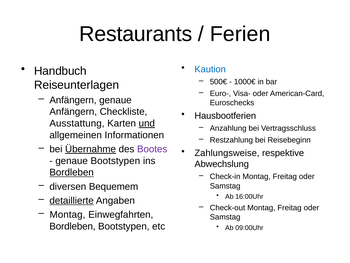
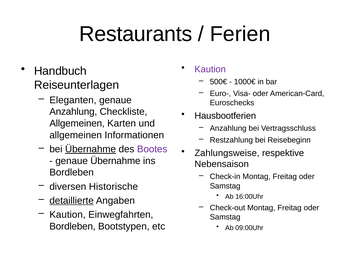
Kaution colour: blue -> purple (210, 69)
Anfängern: Anfängern -> Eleganten (73, 100)
Anfängern: Anfängern -> Anzahlung (73, 112)
Ausstattung: Ausstattung -> Allgemeinen (77, 123)
und underline: present -> none (147, 123)
genaue Bootstypen: Bootstypen -> Übernahme (115, 161)
Abwechslung: Abwechslung -> Nebensaison (222, 164)
Bordleben underline: present -> none (72, 172)
Bequemem: Bequemem -> Historische (113, 186)
Montag: Montag -> Kaution (68, 214)
